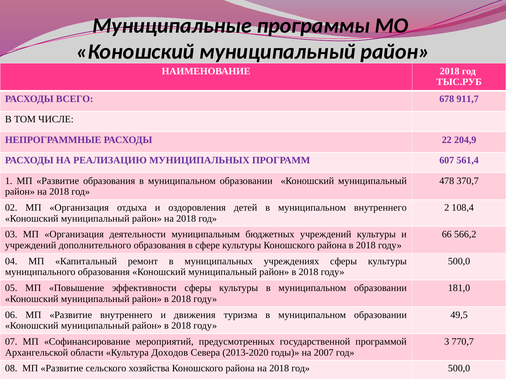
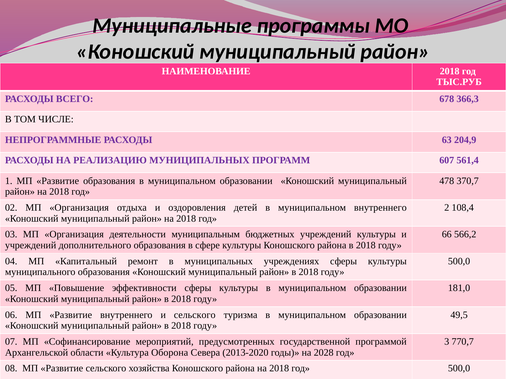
911,7: 911,7 -> 366,3 (468, 99)
РАСХОДЫ 22: 22 -> 63 (447, 140)
и движения: движения -> сельского (195, 315)
Культура Доходов: Доходов -> Оборона (170, 353)
2007: 2007 -> 2028 (324, 353)
